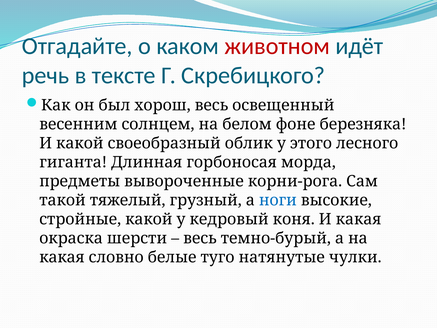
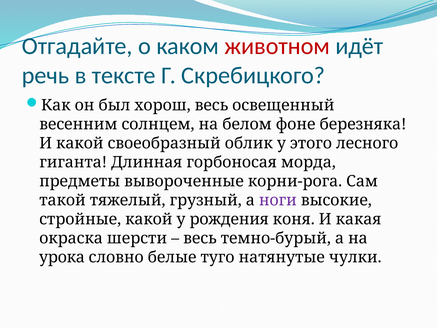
ноги colour: blue -> purple (278, 200)
кедровый: кедровый -> рождения (229, 219)
какая: какая -> урока (62, 257)
